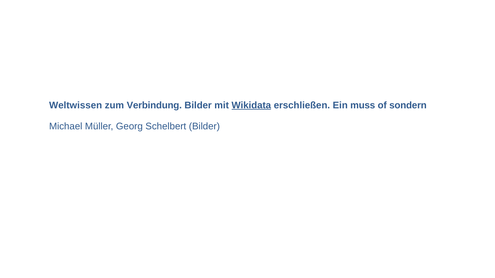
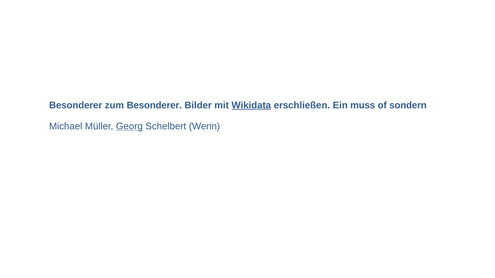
Weltwissen: Weltwissen -> Besonderer (76, 105)
zum Verbindung: Verbindung -> Besonderer (154, 105)
Georg underline: none -> present (129, 127)
Schelbert Bilder: Bilder -> Wenn (204, 127)
